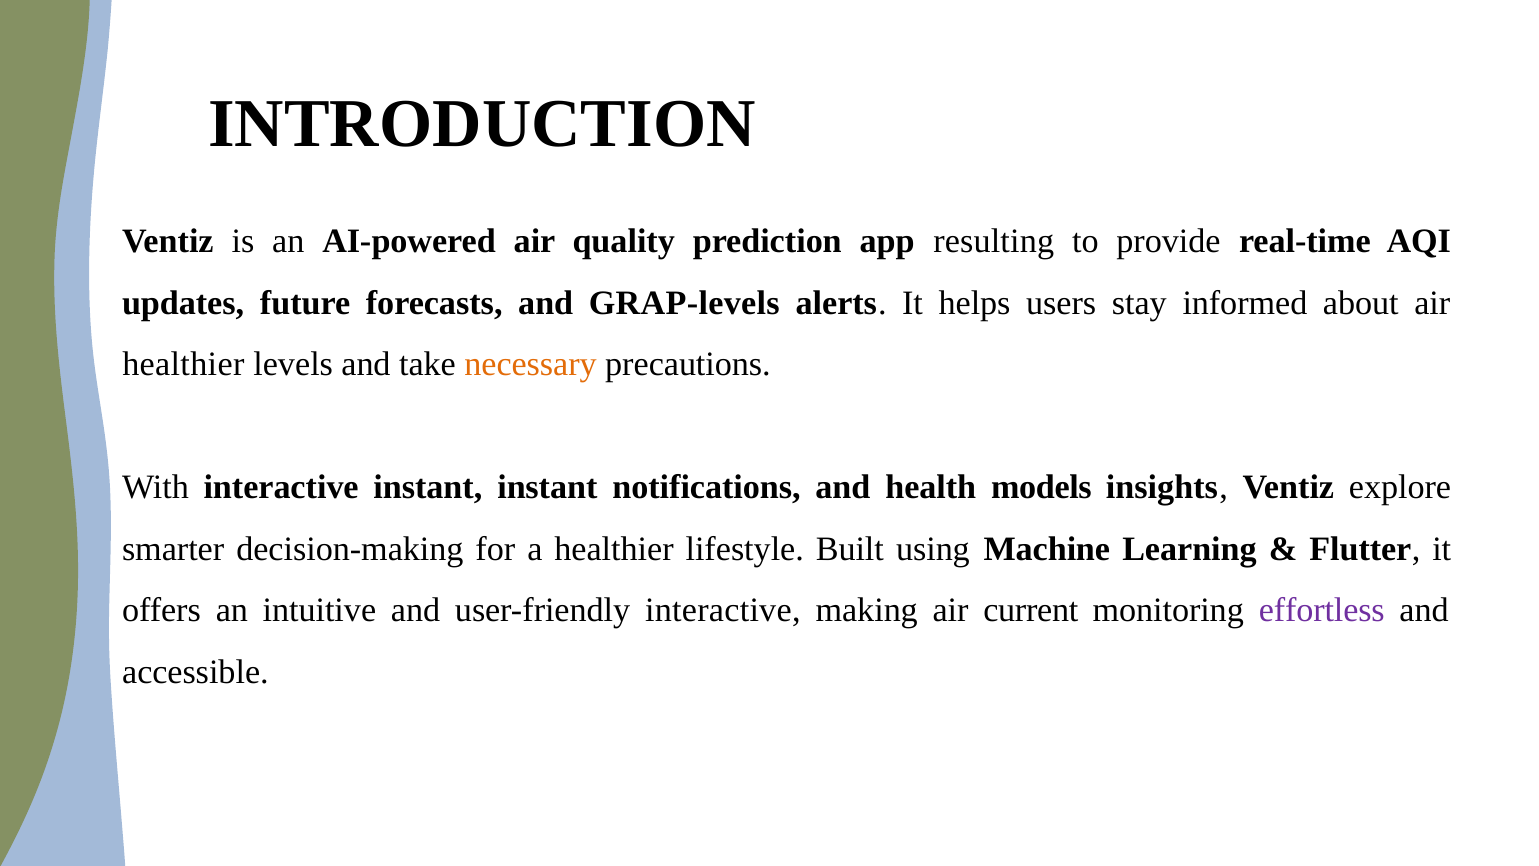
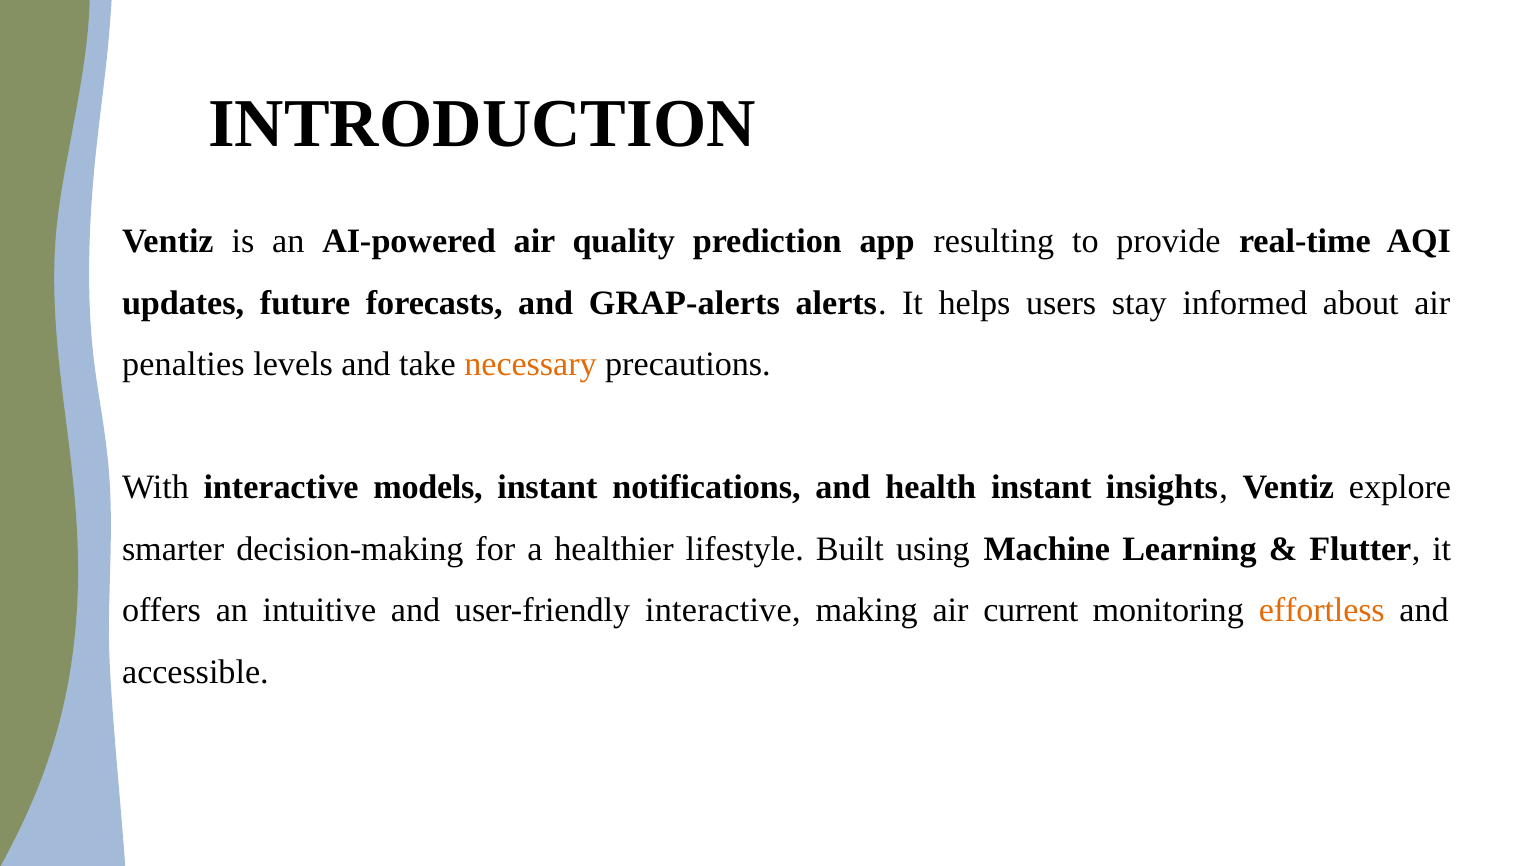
GRAP-levels: GRAP-levels -> GRAP-alerts (684, 303)
healthier: healthier -> penalties (183, 364)
interactive instant: instant -> models (428, 487)
health models: models -> instant (1041, 487)
effortless colour: purple -> orange (1322, 610)
